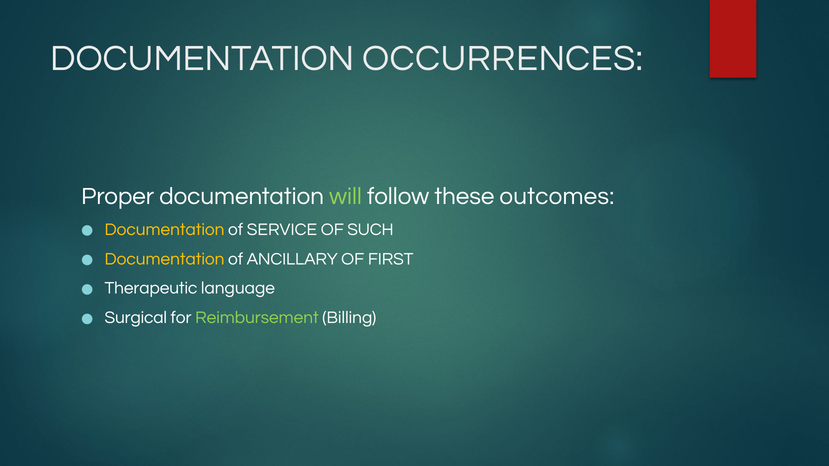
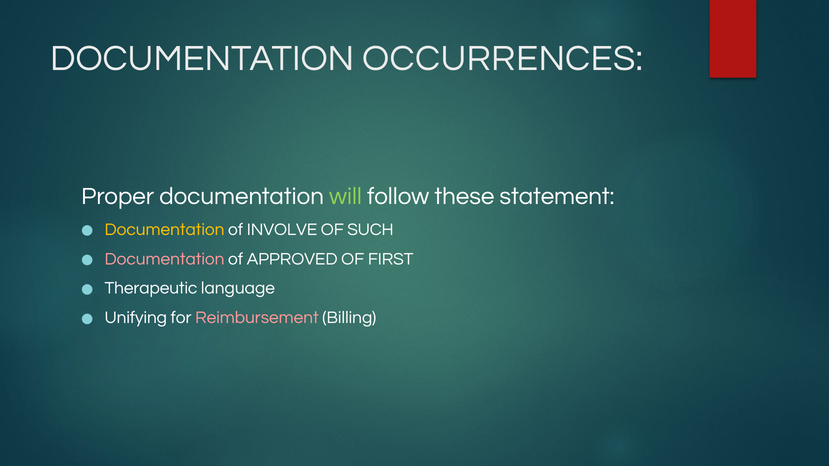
outcomes: outcomes -> statement (557, 197)
SERVICE: SERVICE -> INVOLVE (282, 230)
Documentation colour: yellow -> pink (164, 259)
ANCILLARY: ANCILLARY -> APPROVED (292, 259)
Surgical: Surgical -> Unifying (136, 318)
Reimbursement colour: light green -> pink (257, 318)
